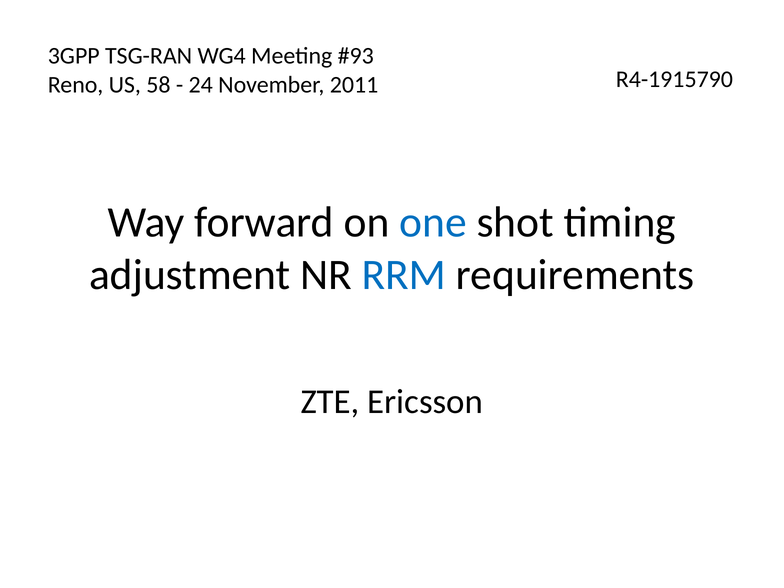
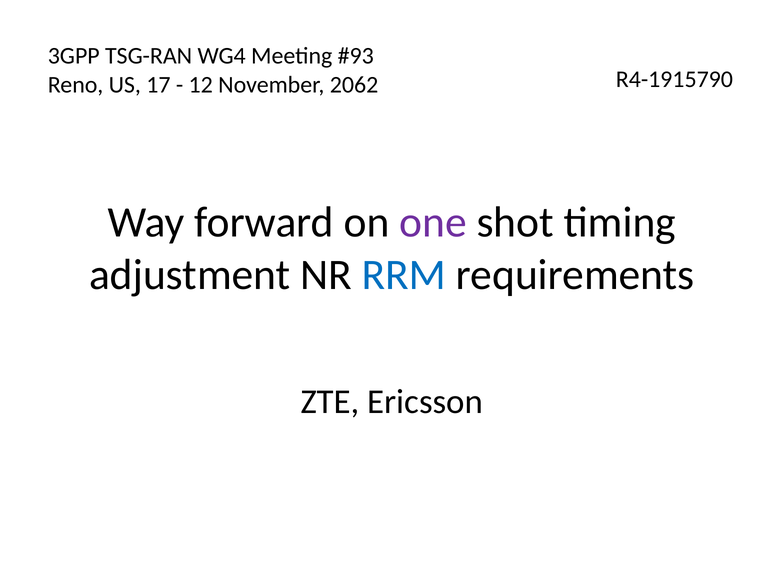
58: 58 -> 17 (158, 85)
24: 24 -> 12 (201, 85)
2011: 2011 -> 2062 (354, 85)
one colour: blue -> purple (433, 223)
